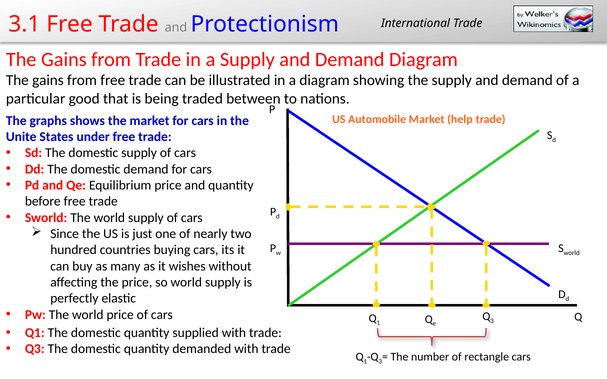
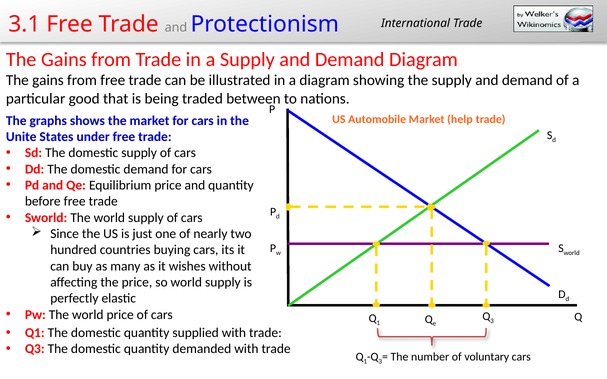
rectangle: rectangle -> voluntary (487, 357)
